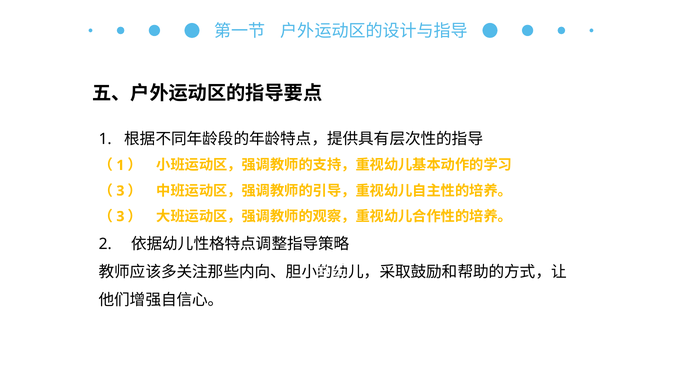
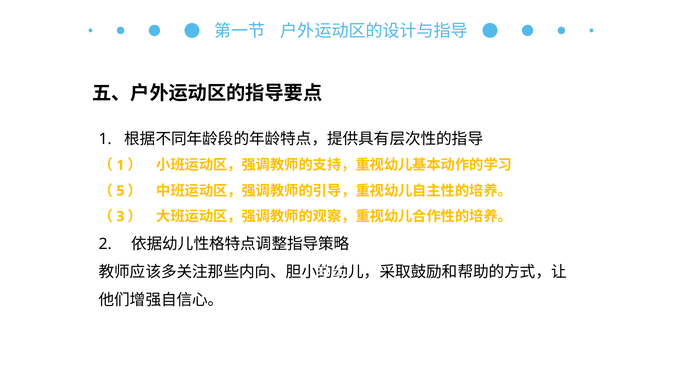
3: 3 -> 5 (120, 191)
